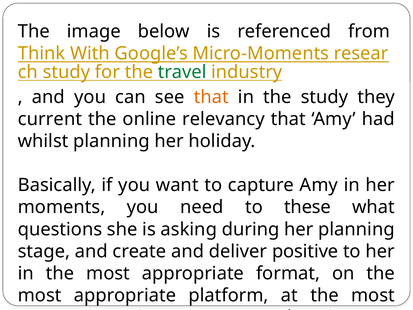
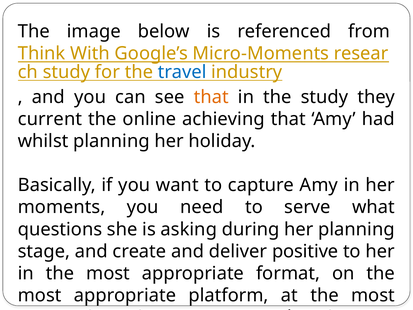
travel colour: green -> blue (182, 72)
relevancy: relevancy -> achieving (223, 119)
these: these -> serve (307, 207)
